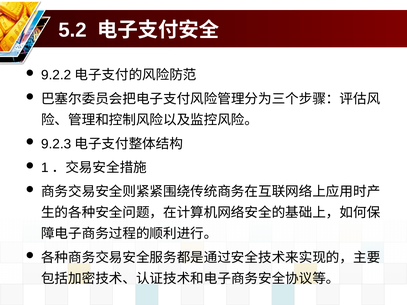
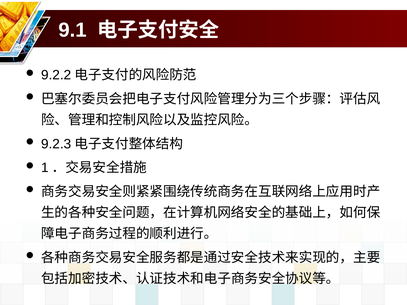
5.2: 5.2 -> 9.1 (72, 30)
